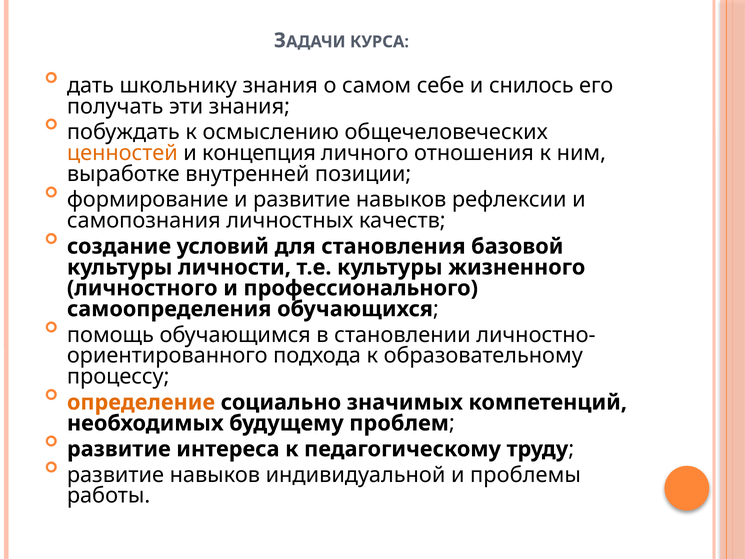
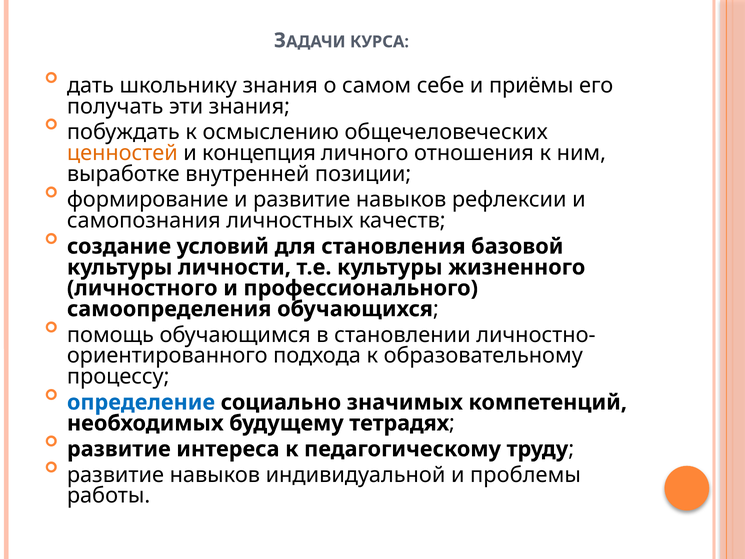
снилось: снилось -> приёмы (531, 86)
определение colour: orange -> blue (141, 402)
проблем: проблем -> тетрадях (399, 423)
